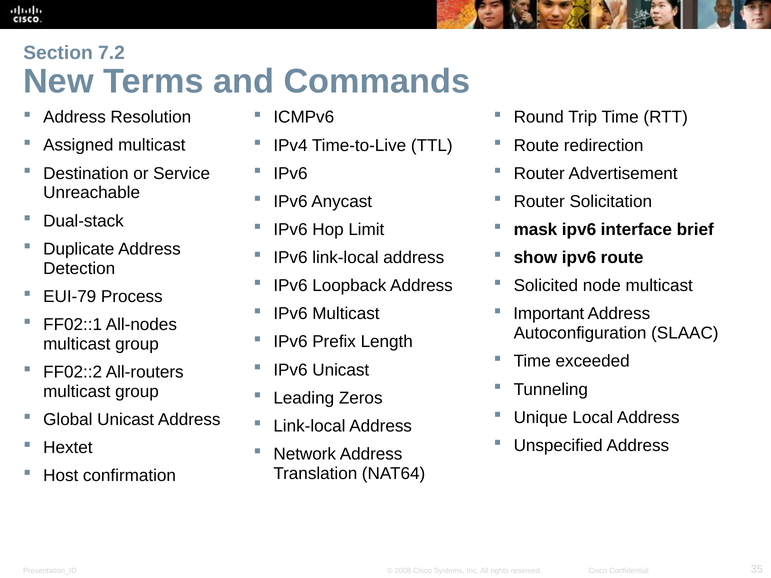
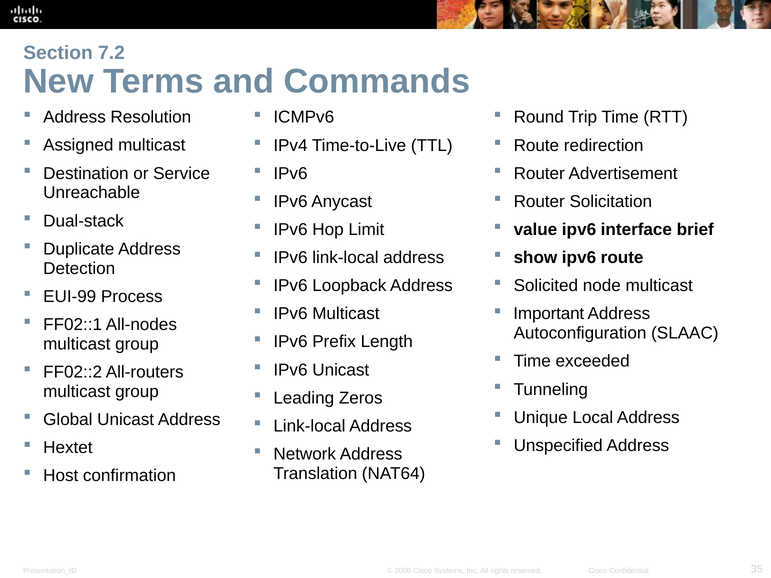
mask: mask -> value (535, 230)
EUI-79: EUI-79 -> EUI-99 (70, 297)
